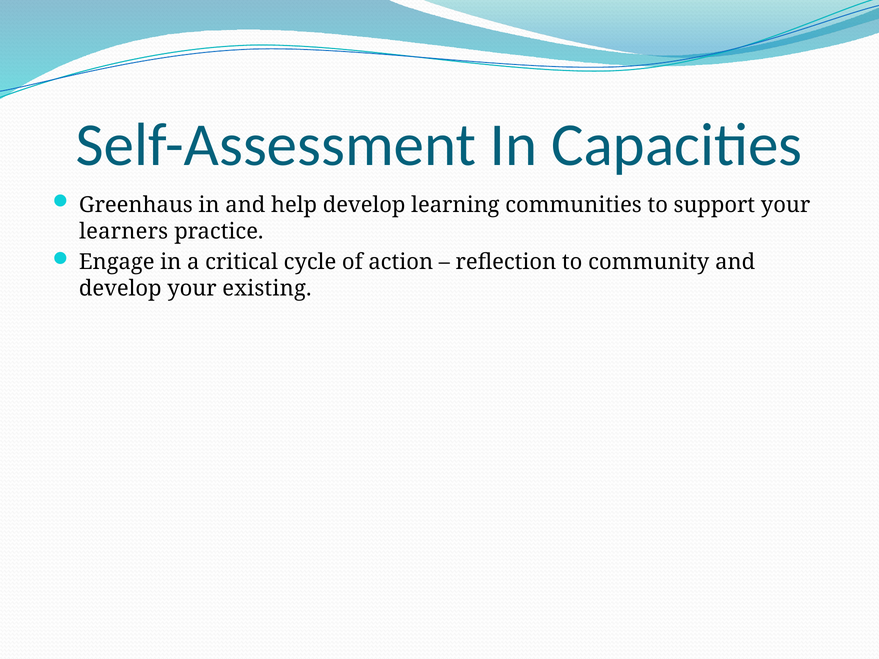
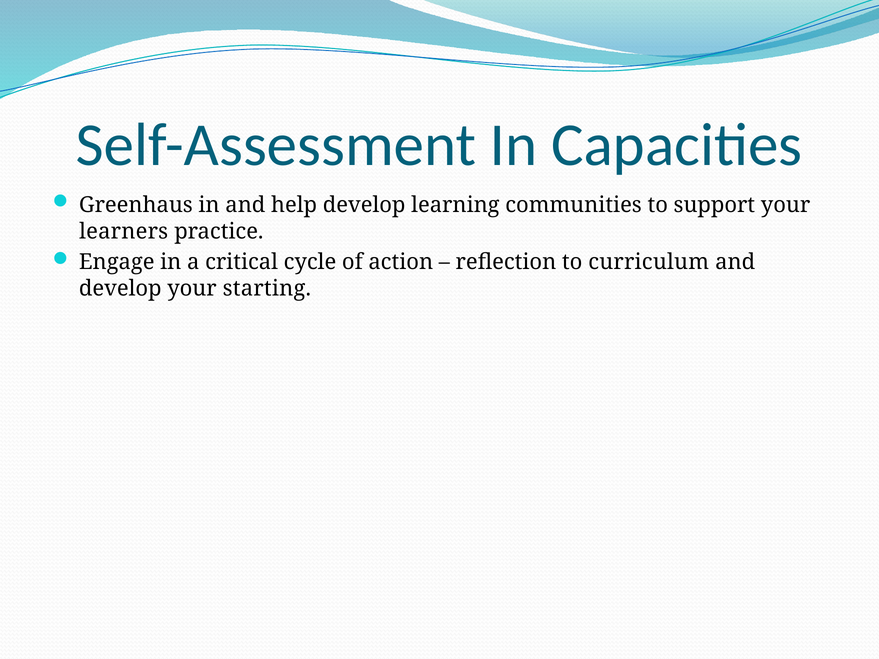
community: community -> curriculum (649, 262)
existing: existing -> starting (267, 289)
